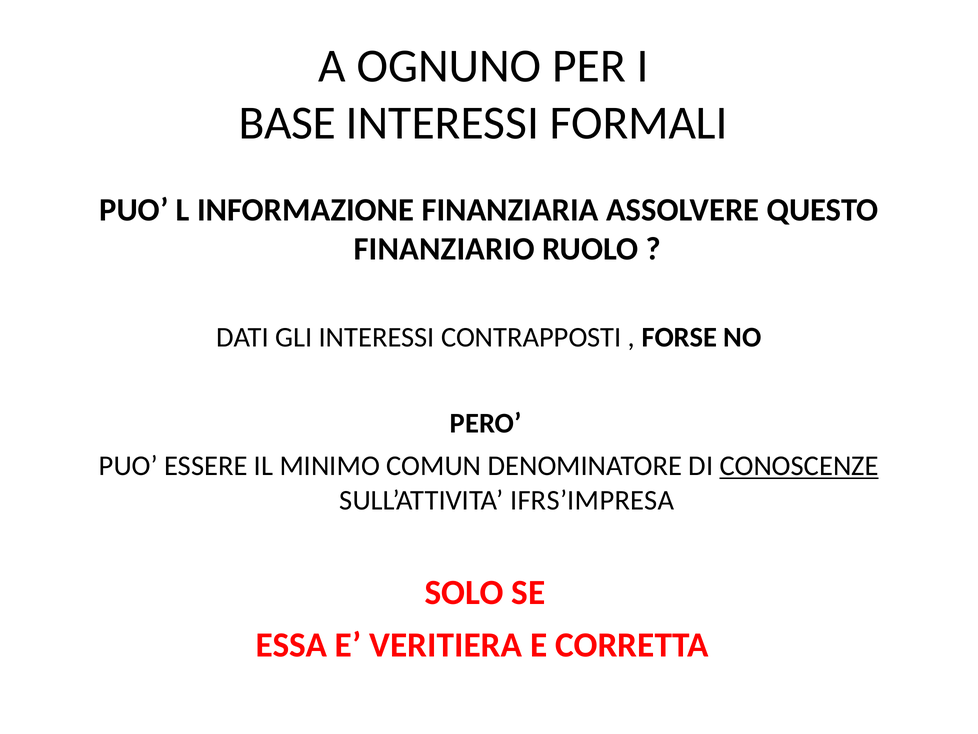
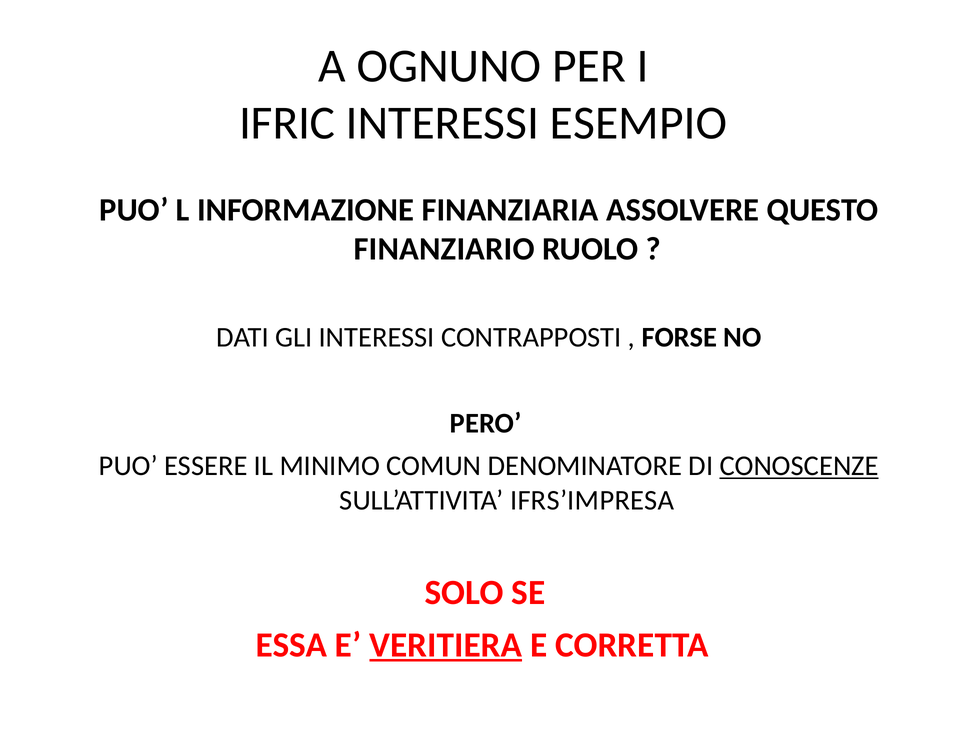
BASE: BASE -> IFRIC (287, 123)
FORMALI: FORMALI -> ESEMPIO (639, 123)
VERITIERA underline: none -> present (446, 645)
